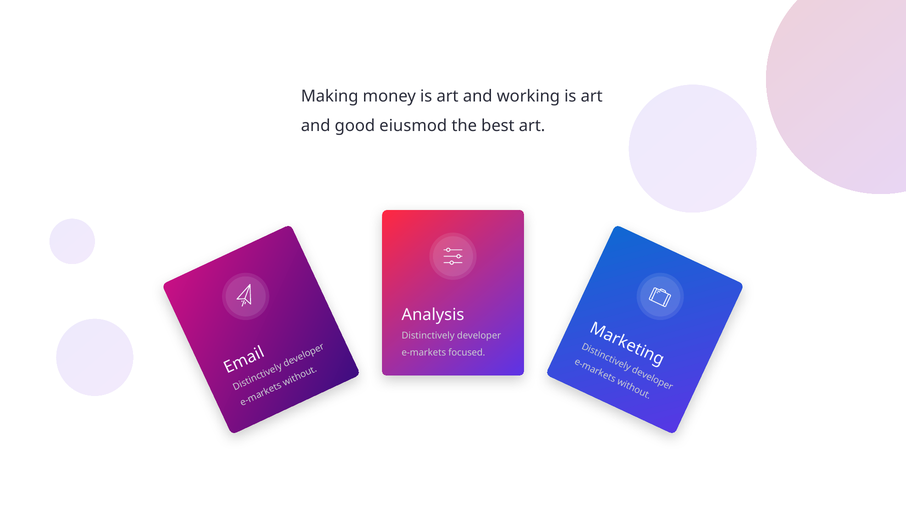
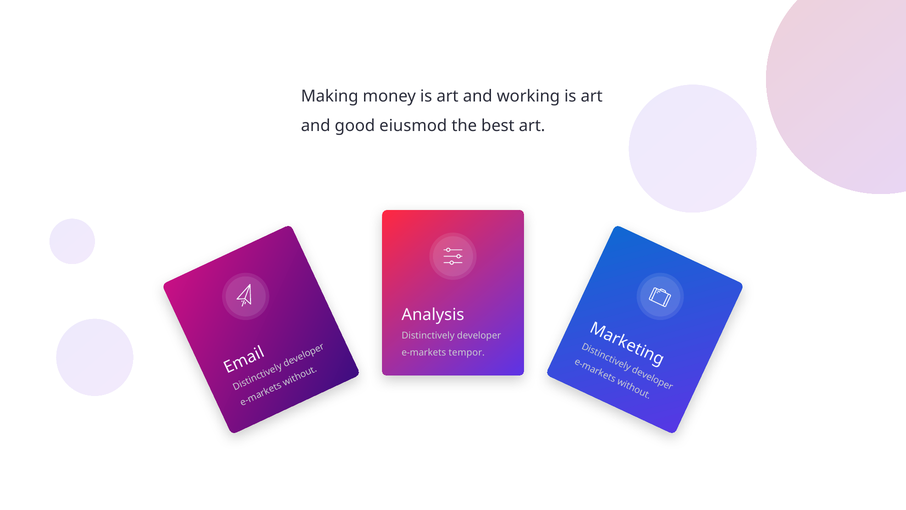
focused: focused -> tempor (467, 352)
